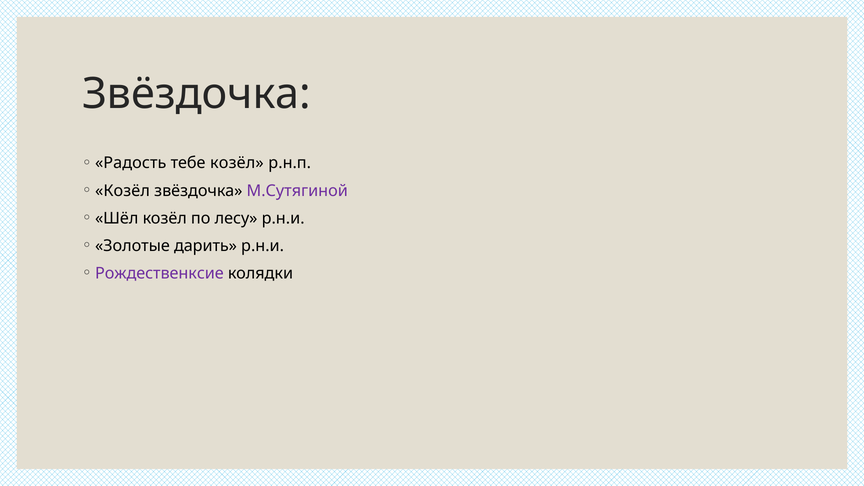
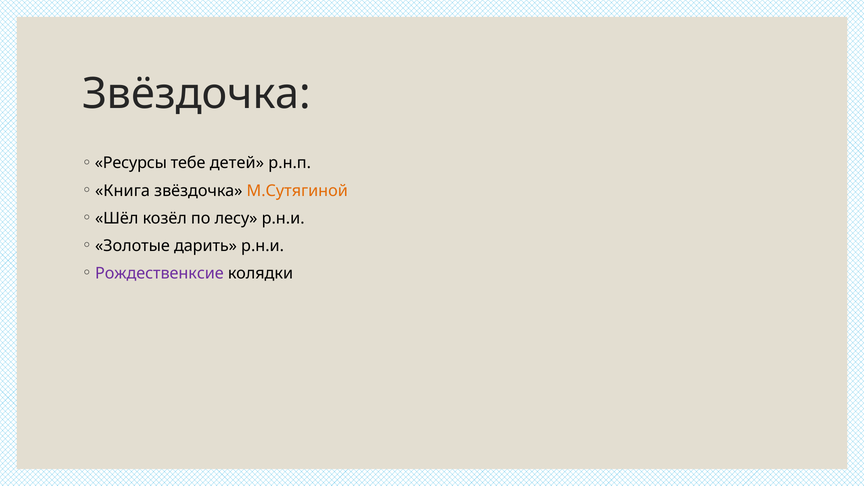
Радость: Радость -> Ресурсы (131, 163)
тебе козёл: козёл -> детей (237, 163)
Козёл: Козёл -> Книга (122, 191)
М.Сутягиной colour: purple -> orange (297, 191)
